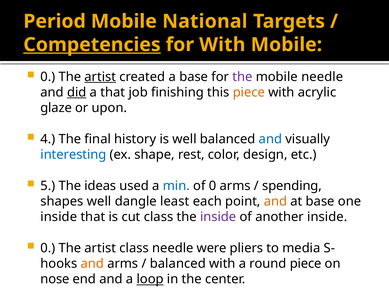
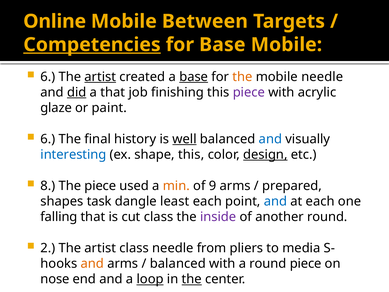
Period: Period -> Online (55, 21)
National: National -> Between (205, 21)
for With: With -> Base (222, 45)
0: 0 -> 6 (48, 77)
base underline: none -> present (194, 77)
the colour: purple -> orange (242, 77)
piece colour: orange -> purple (249, 92)
upon: upon -> paint (109, 108)
4: 4 -> 6 (48, 139)
well underline: none -> present (185, 139)
shape rest: rest -> this (191, 154)
design underline: none -> present (265, 154)
5: 5 -> 8 (48, 186)
The ideas: ideas -> piece (100, 186)
min colour: blue -> orange (176, 186)
of 0: 0 -> 9 (213, 186)
spending: spending -> prepared (292, 186)
shapes well: well -> task (99, 201)
and colour: orange -> blue (275, 201)
at base: base -> each (320, 201)
inside: inside -> falling (59, 217)
another inside: inside -> round (327, 217)
0: 0 -> 2 (48, 248)
were: were -> from (212, 248)
the underline: none -> present (192, 279)
